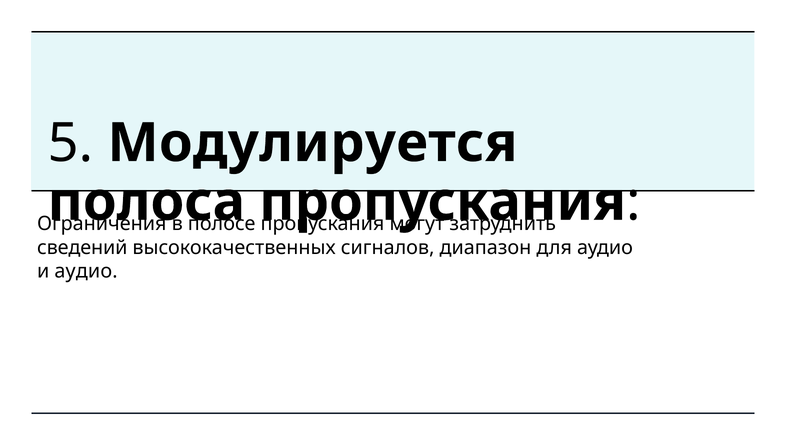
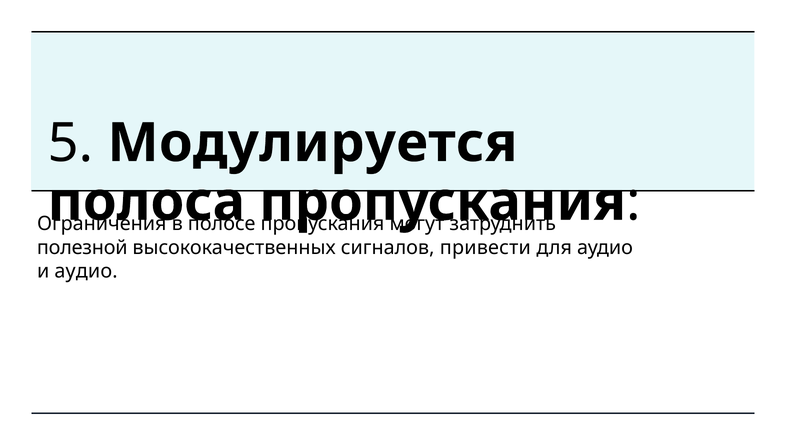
сведений: сведений -> полезной (82, 248)
диапазон: диапазон -> привести (485, 248)
